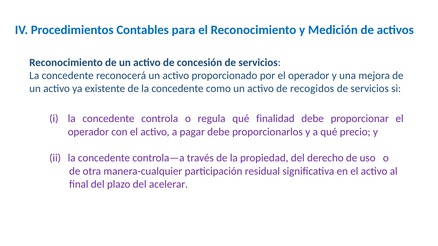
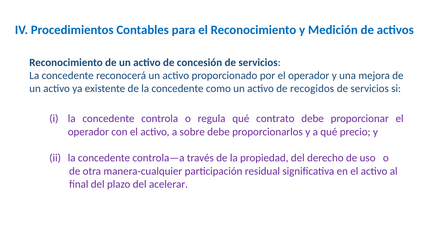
finalidad: finalidad -> contrato (275, 119)
pagar: pagar -> sobre (192, 132)
